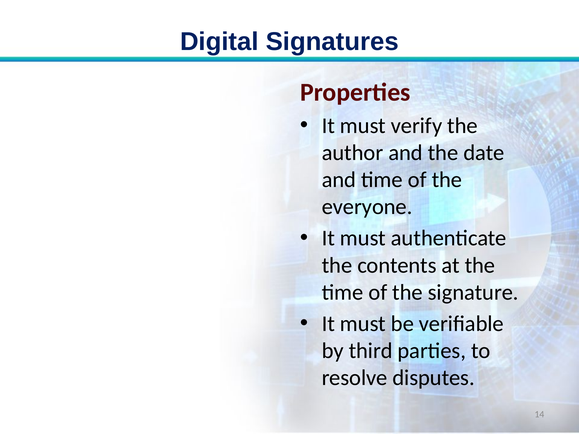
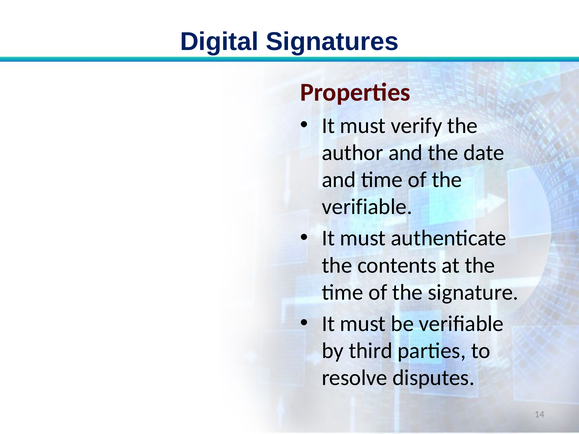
everyone: everyone -> verifiable (367, 207)
